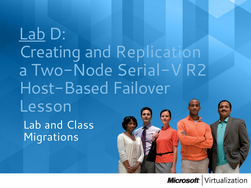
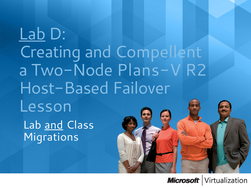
Replication: Replication -> Compellent (158, 52)
Serial-V: Serial-V -> Plans-V (149, 70)
and underline: none -> present (54, 125)
